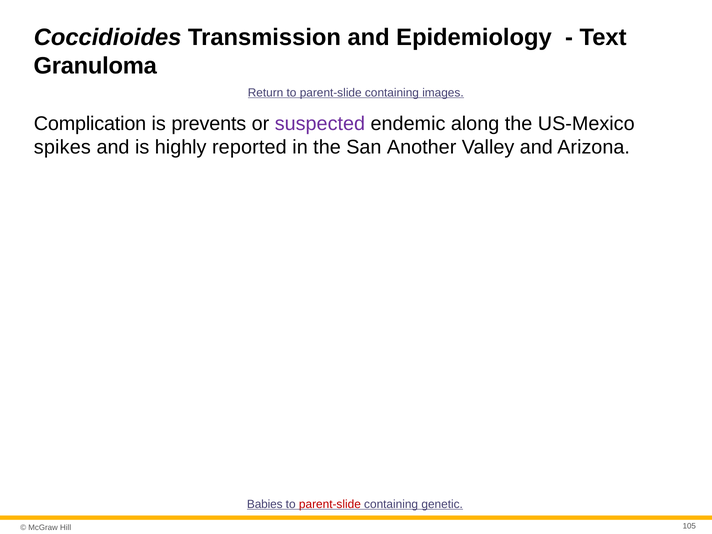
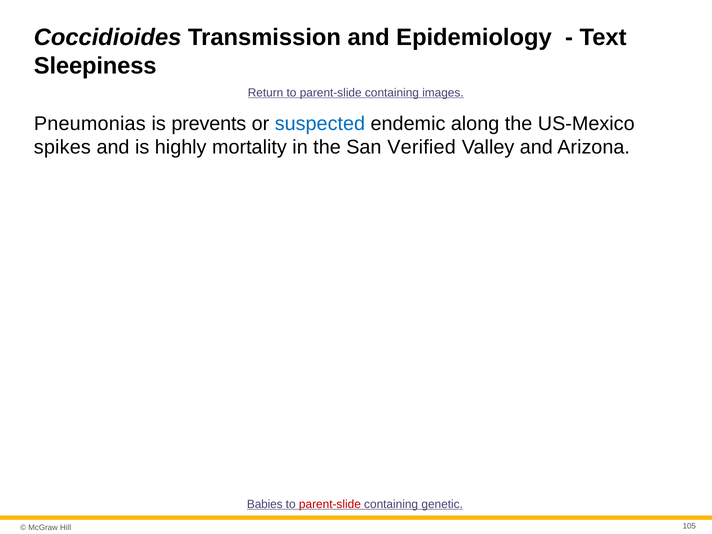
Granuloma: Granuloma -> Sleepiness (95, 66)
Complication: Complication -> Pneumonias (90, 124)
suspected colour: purple -> blue (320, 124)
reported: reported -> mortality (249, 147)
Another: Another -> Verified (422, 147)
